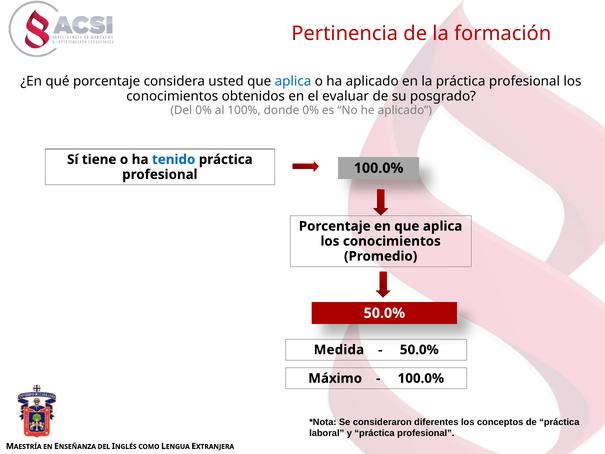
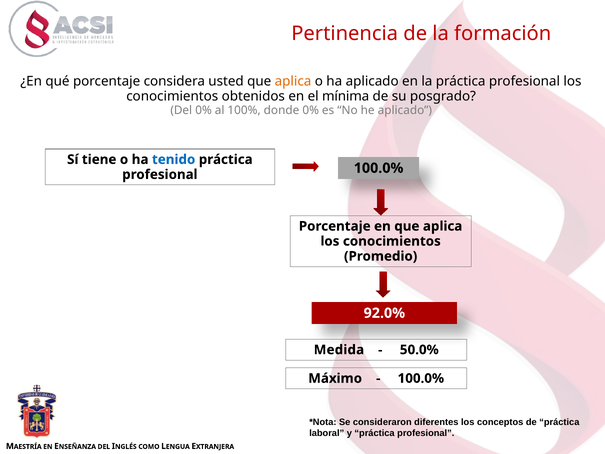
aplica colour: blue -> orange (293, 81)
evaluar: evaluar -> mínima (346, 96)
50.0%: 50.0% -> 92.0% (384, 313)
